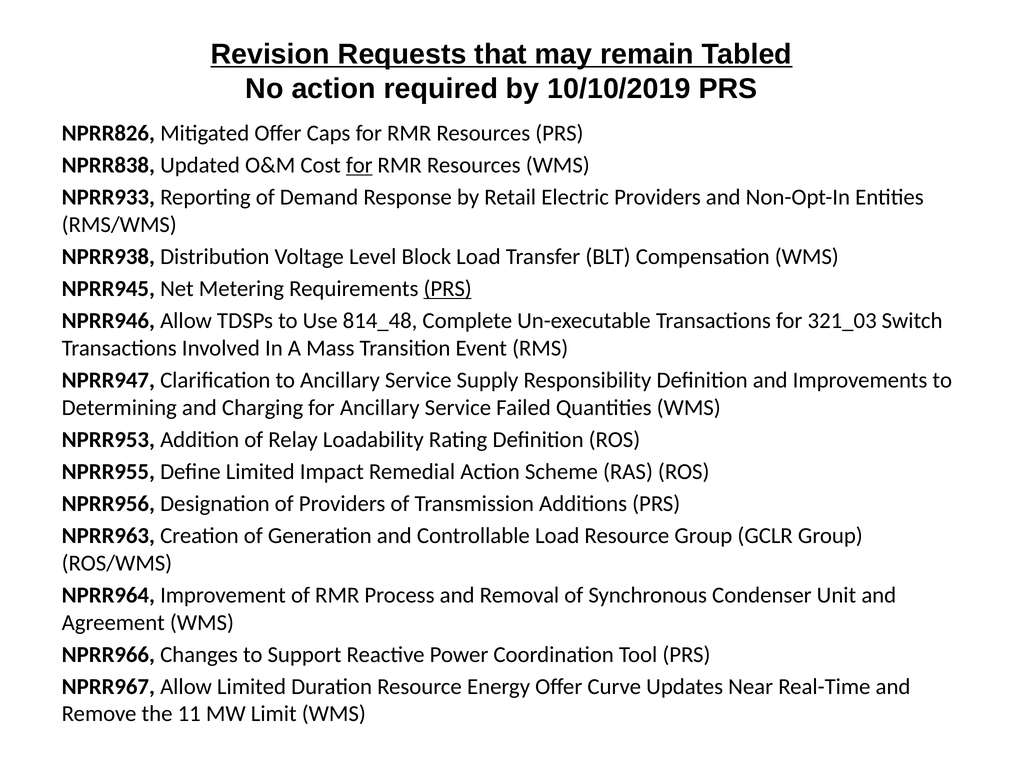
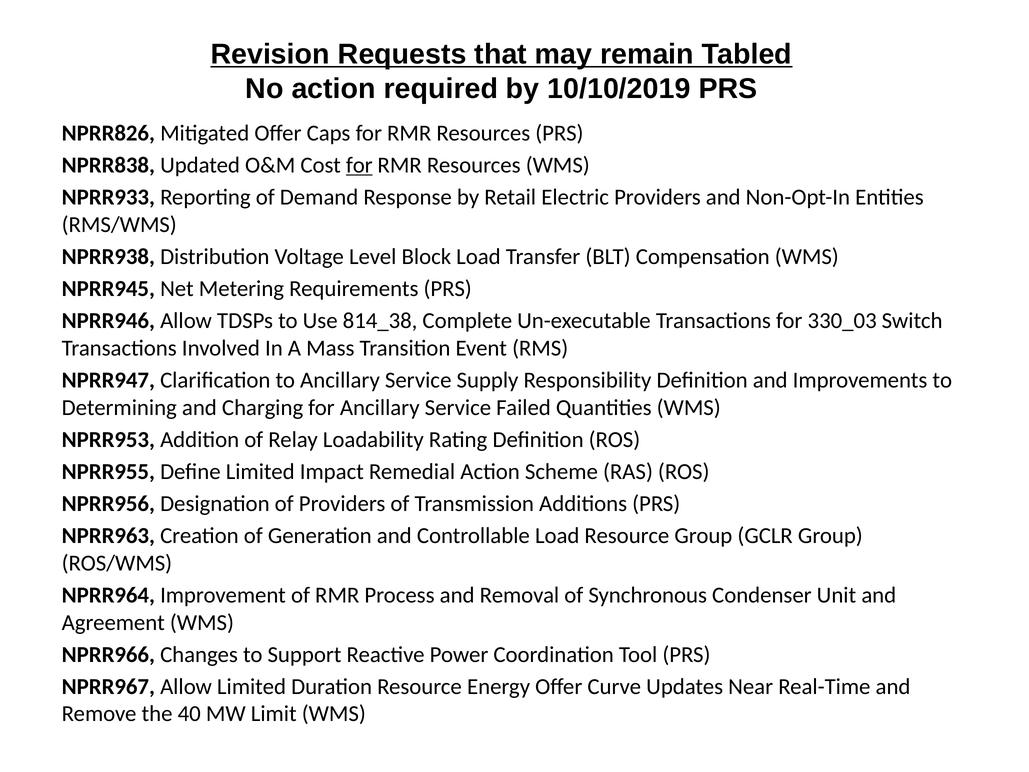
PRS underline: present -> none (448, 289)
814_48: 814_48 -> 814_38 (380, 321)
321_03: 321_03 -> 330_03 (842, 321)
11: 11 -> 40 (189, 714)
